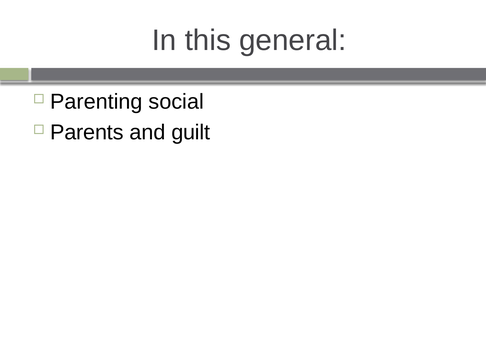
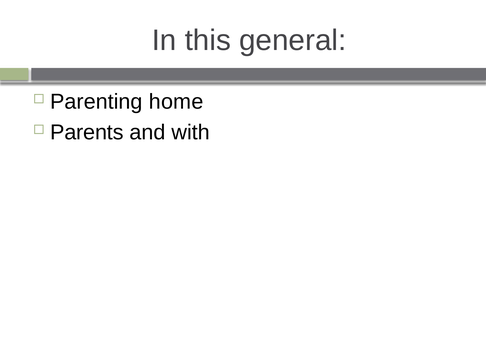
social: social -> home (176, 102)
guilt: guilt -> with (191, 133)
